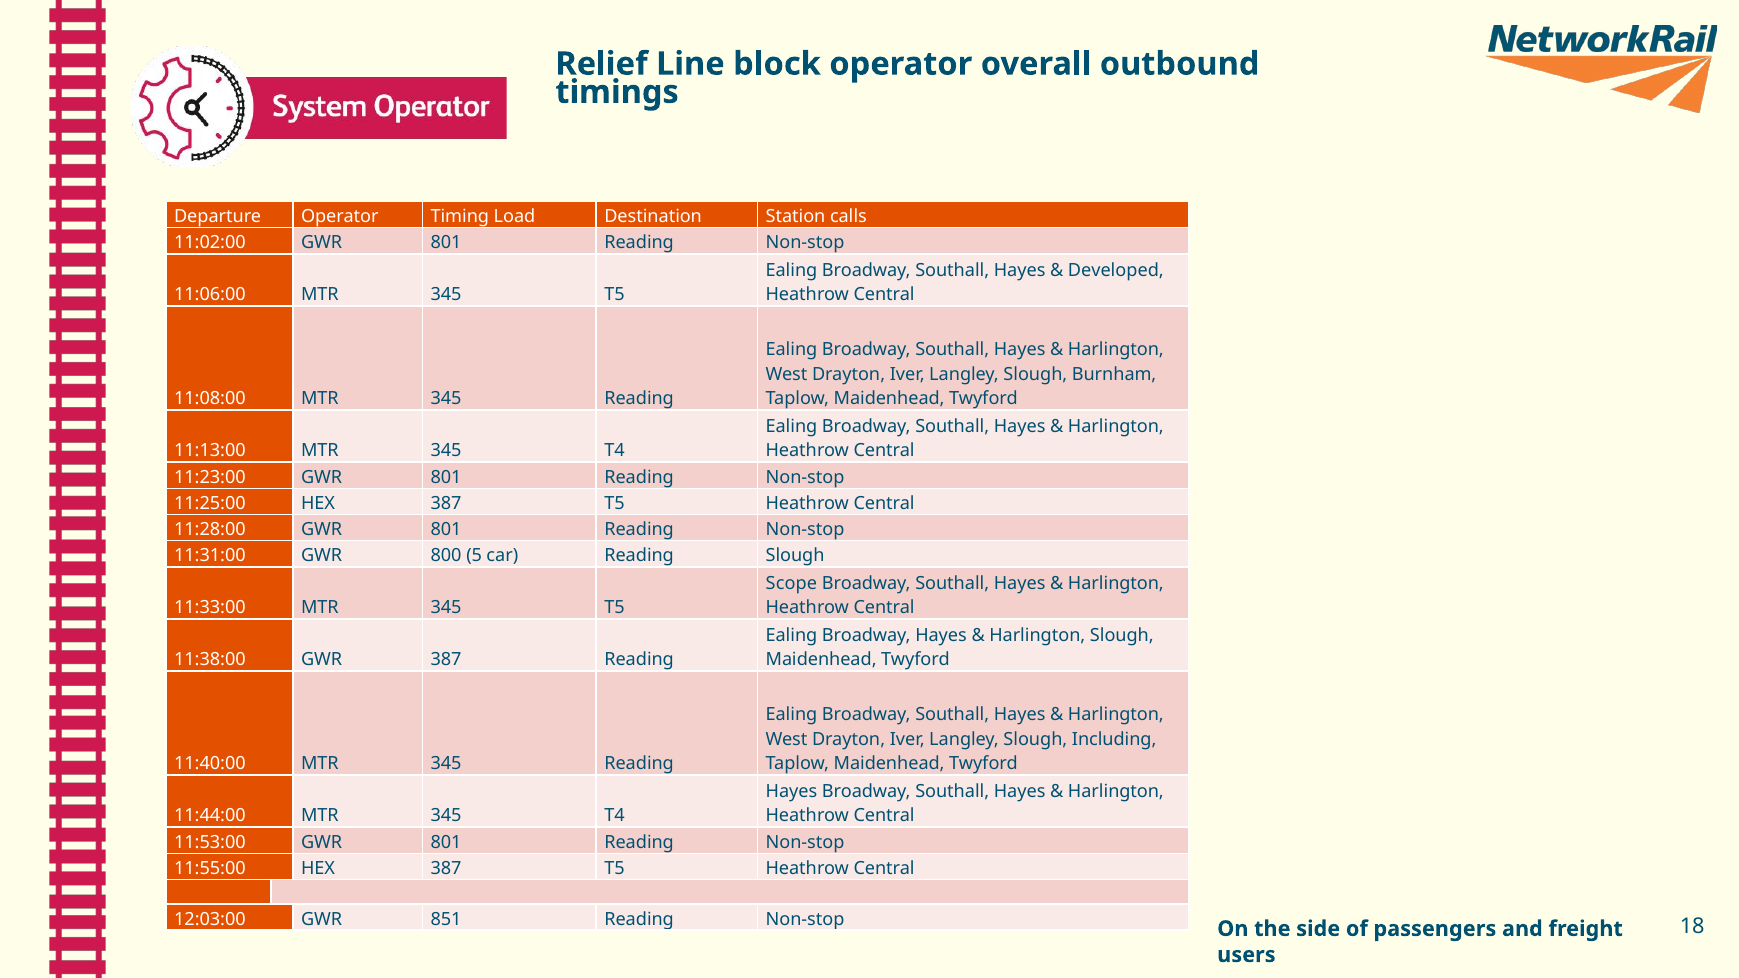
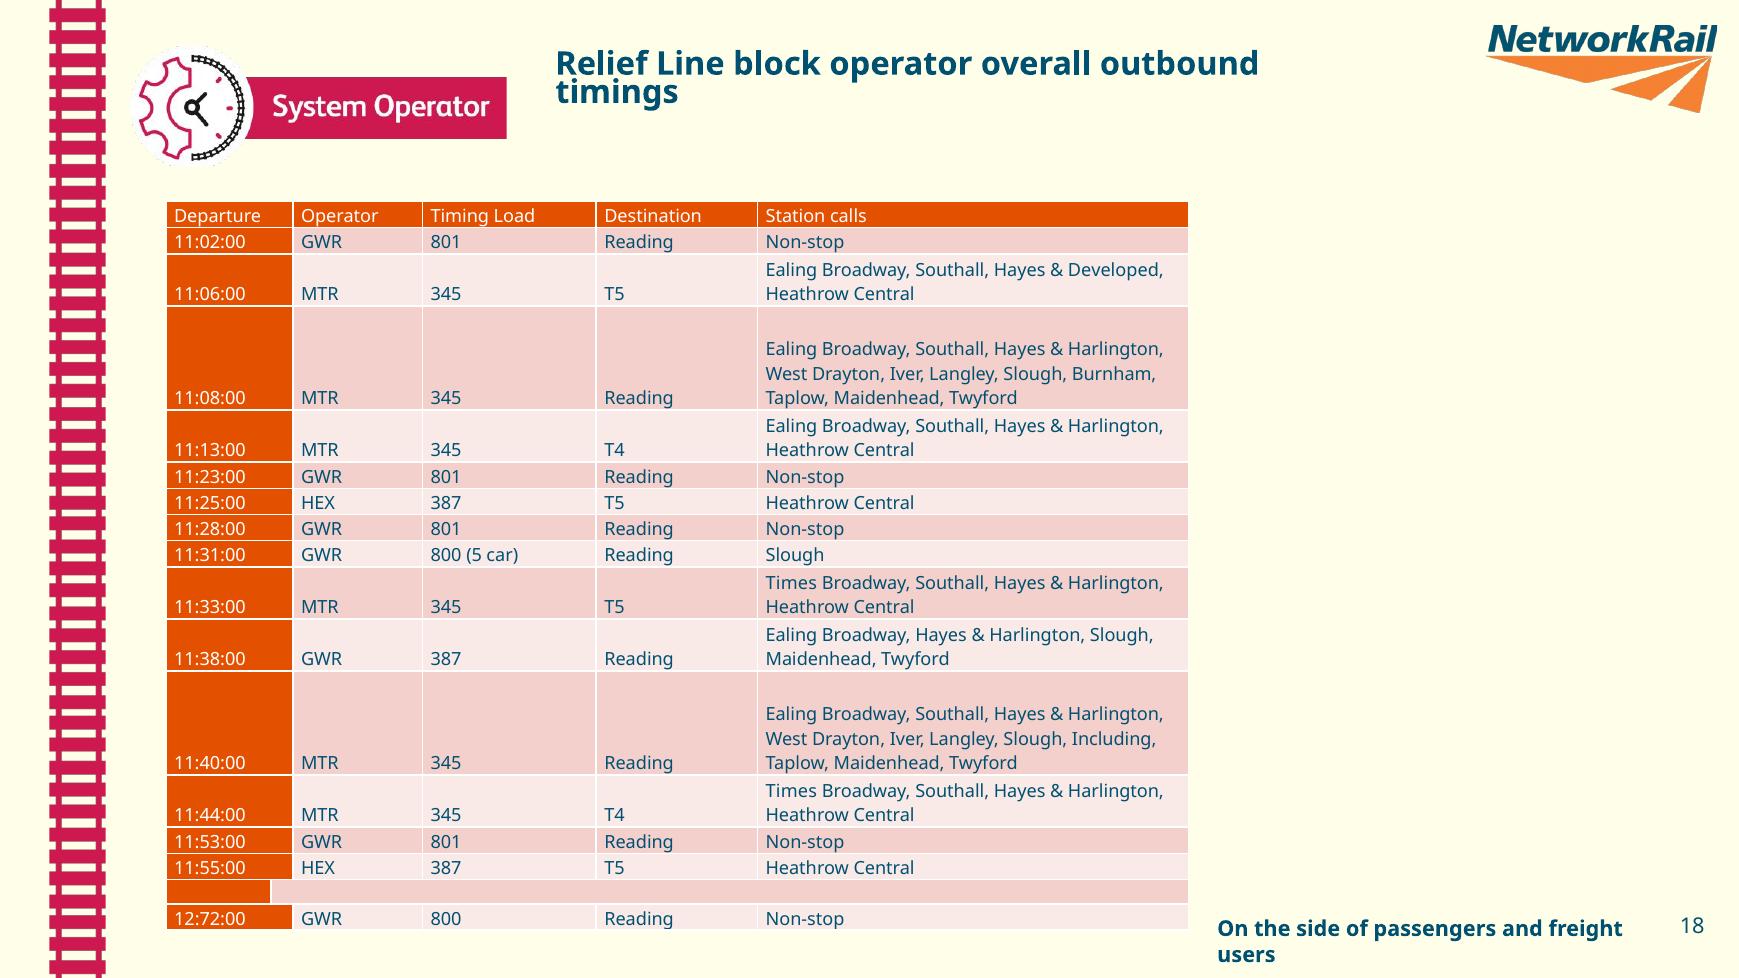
Scope: Scope -> Times (791, 583)
Hayes: Hayes -> Times (791, 792)
12:03:00: 12:03:00 -> 12:72:00 (210, 919)
851: 851 -> 800 (446, 919)
